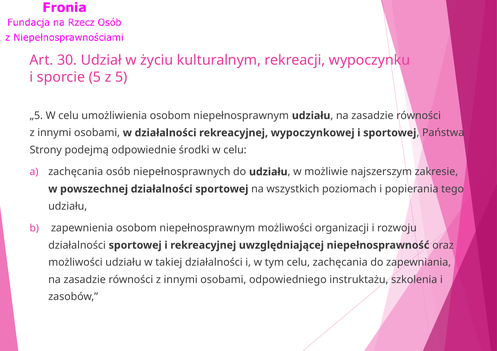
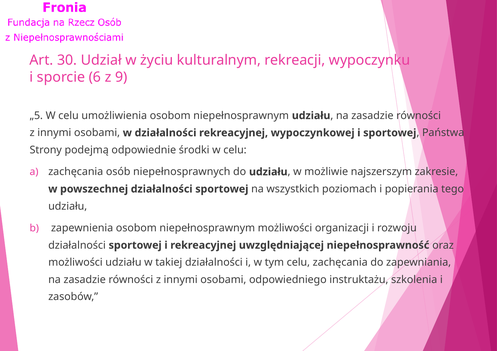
sporcie 5: 5 -> 6 (95, 77)
z 5: 5 -> 9 (121, 77)
